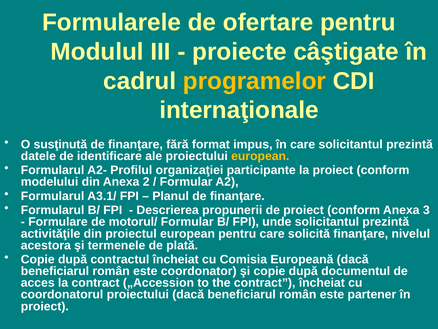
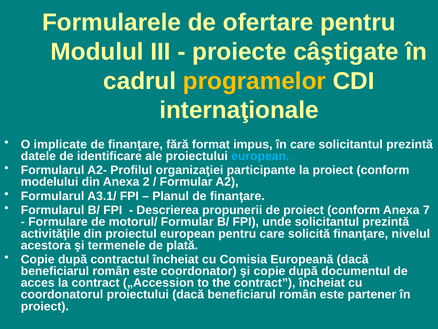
susţinută: susţinută -> implicate (60, 144)
european colour: yellow -> light blue (260, 156)
3: 3 -> 7 (426, 210)
